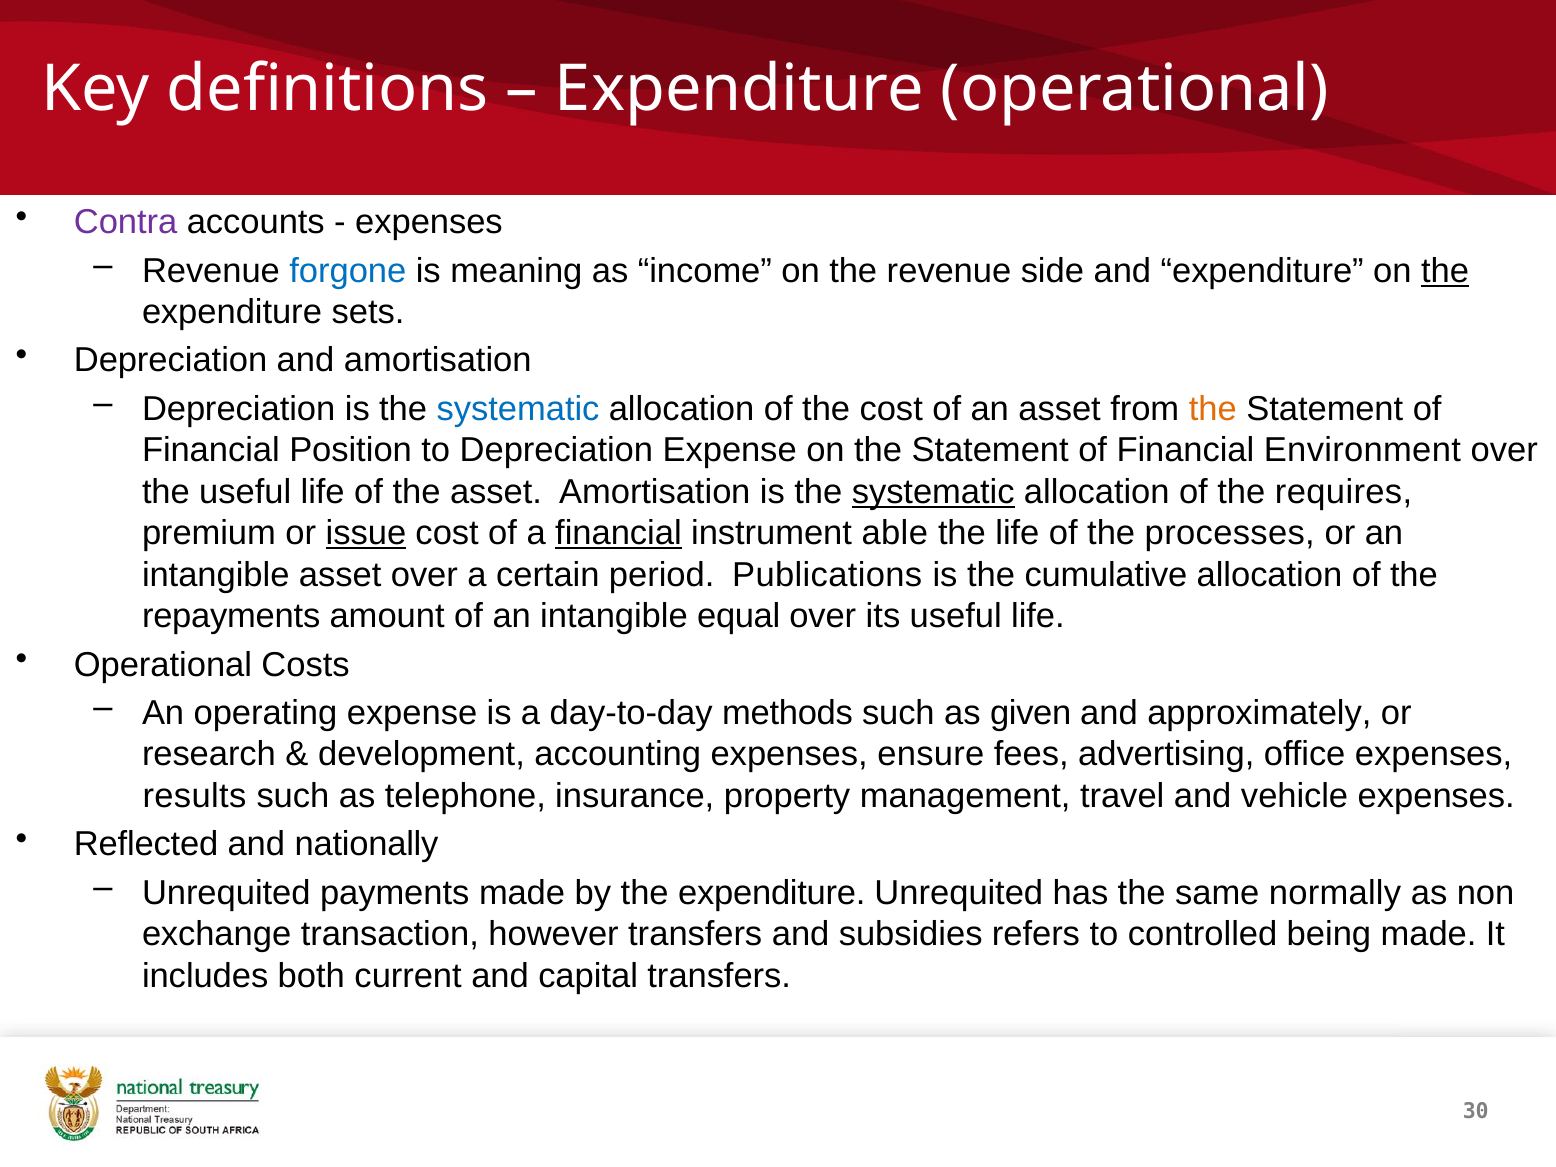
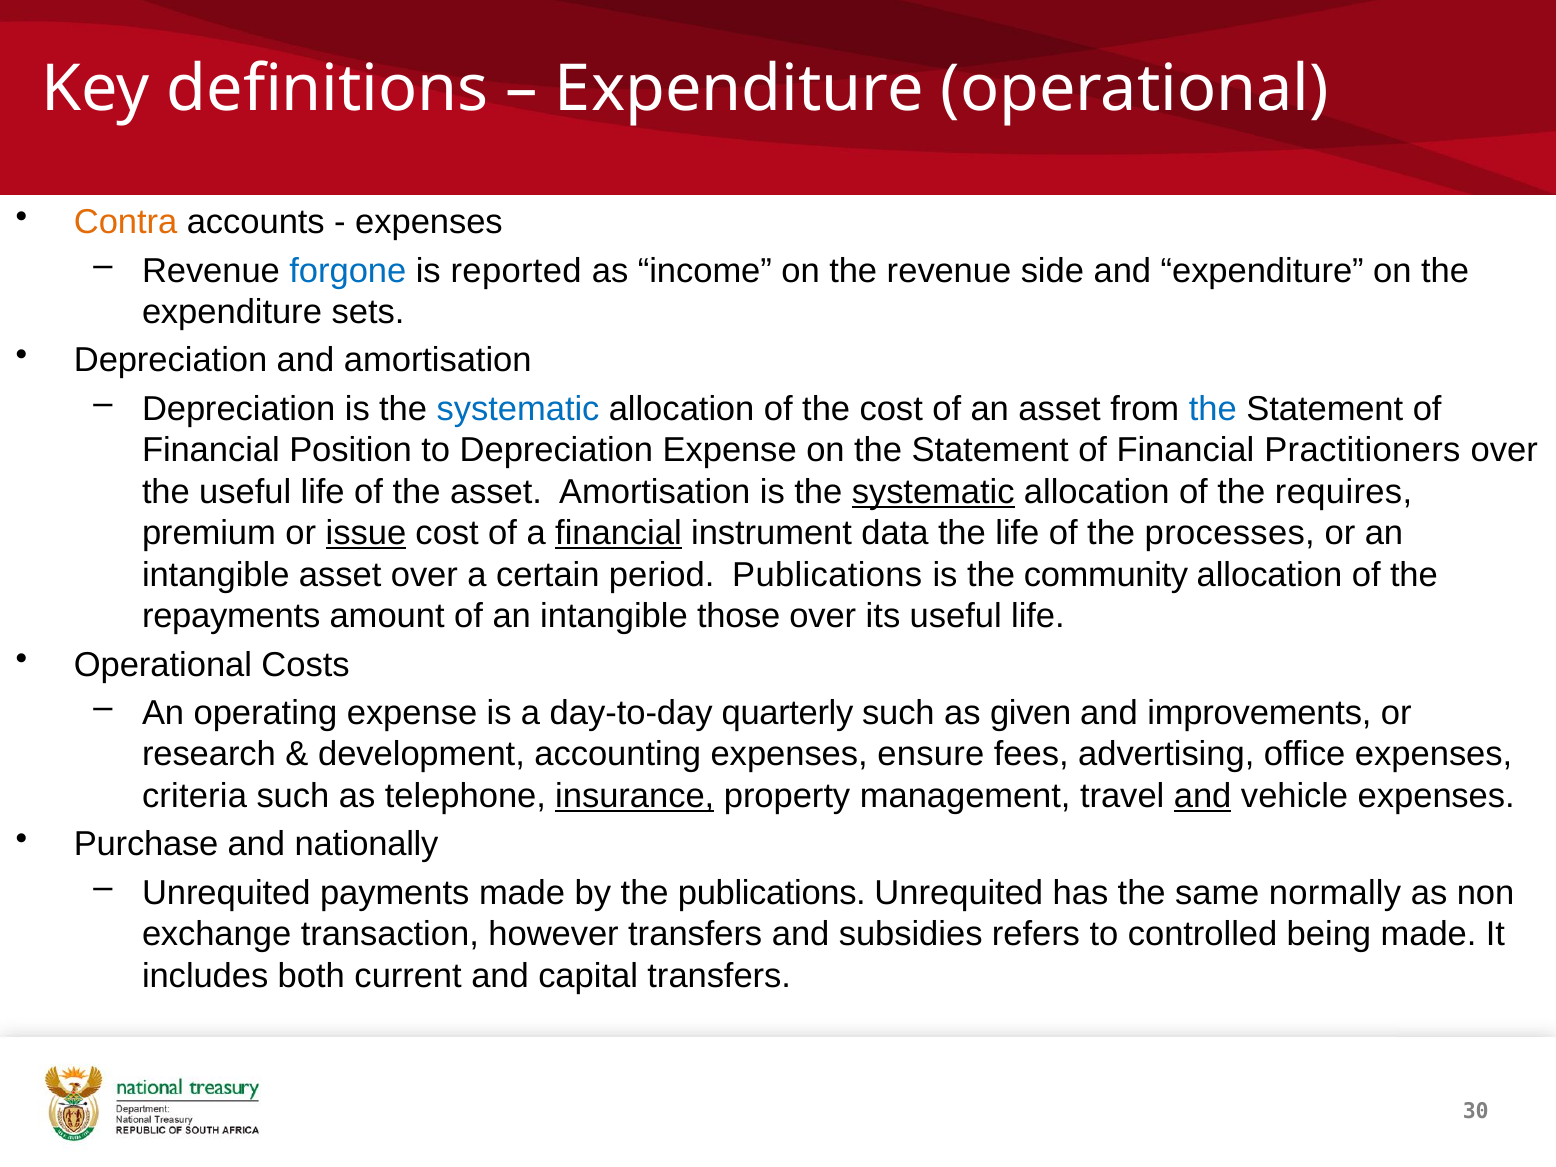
Contra colour: purple -> orange (126, 222)
meaning: meaning -> reported (516, 271)
the underline: present -> none (1445, 271)
the colour: orange -> blue (1213, 409)
Environment: Environment -> Practitioners (1362, 450)
able: able -> data (895, 533)
cumulative: cumulative -> community (1106, 575)
equal: equal -> those (739, 616)
methods: methods -> quarterly (788, 713)
approximately: approximately -> improvements (1259, 713)
results: results -> criteria (194, 796)
insurance underline: none -> present (635, 796)
and underline: none -> present (1203, 796)
Reflected: Reflected -> Purchase (146, 844)
by the expenditure: expenditure -> publications (772, 893)
